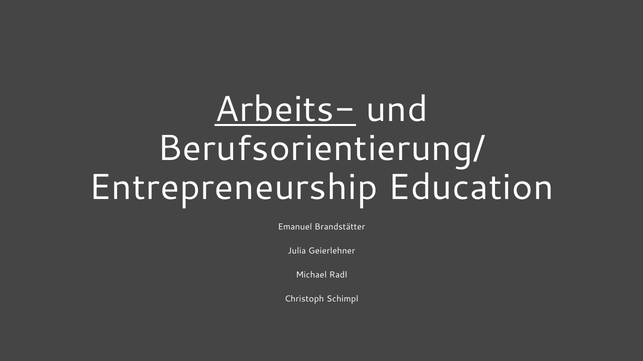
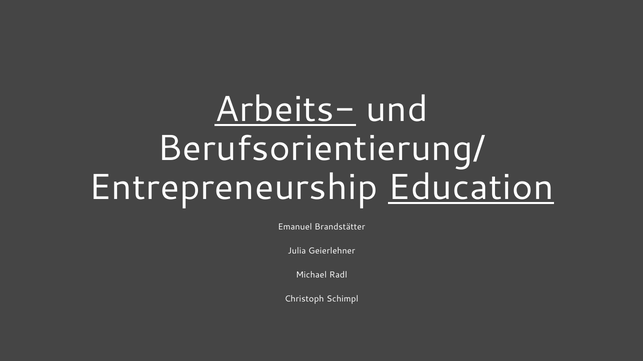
Education underline: none -> present (471, 188)
